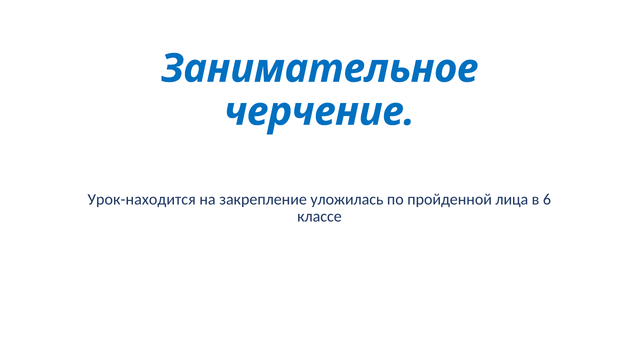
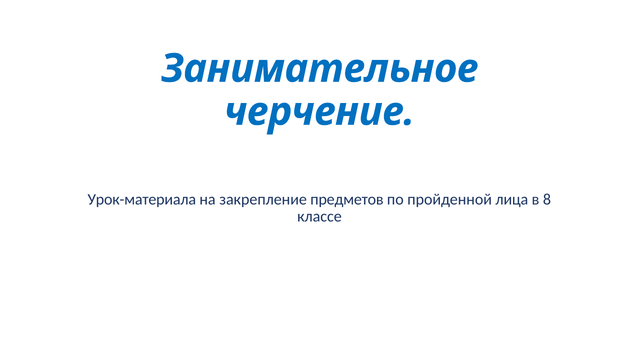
Урок-находится: Урок-находится -> Урок-материала (142, 200)
уложилась: уложилась -> предметов (347, 200)
6: 6 -> 8 (547, 200)
